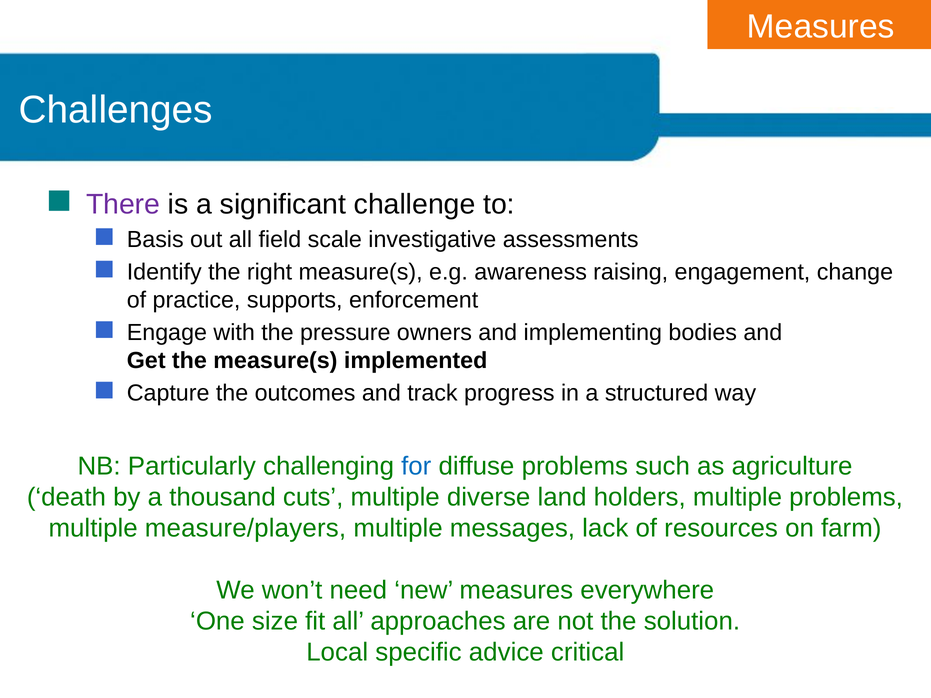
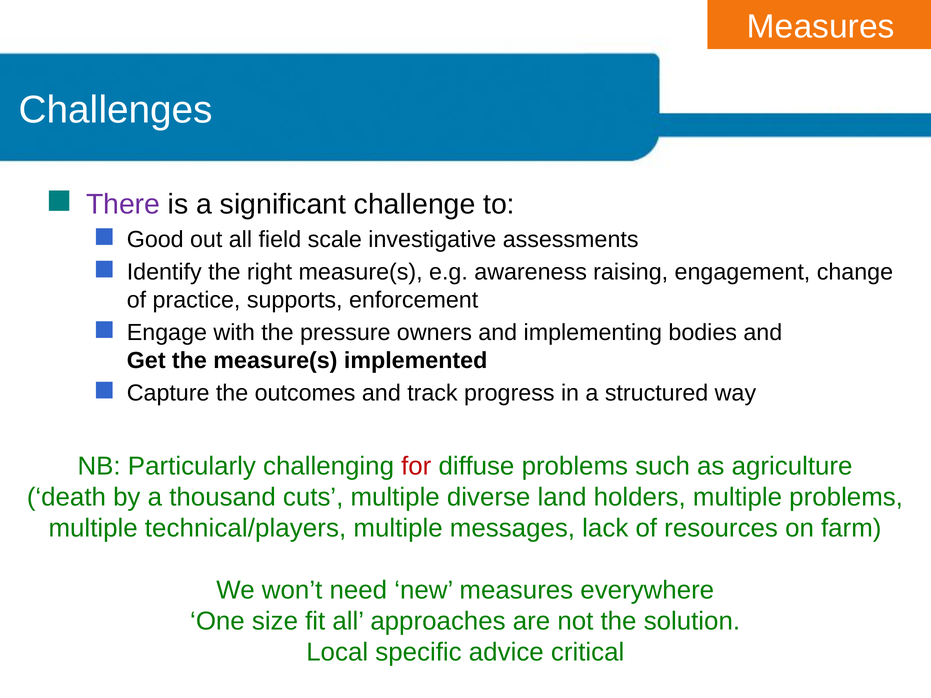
Basis: Basis -> Good (155, 240)
for colour: blue -> red (416, 466)
measure/players: measure/players -> technical/players (246, 528)
